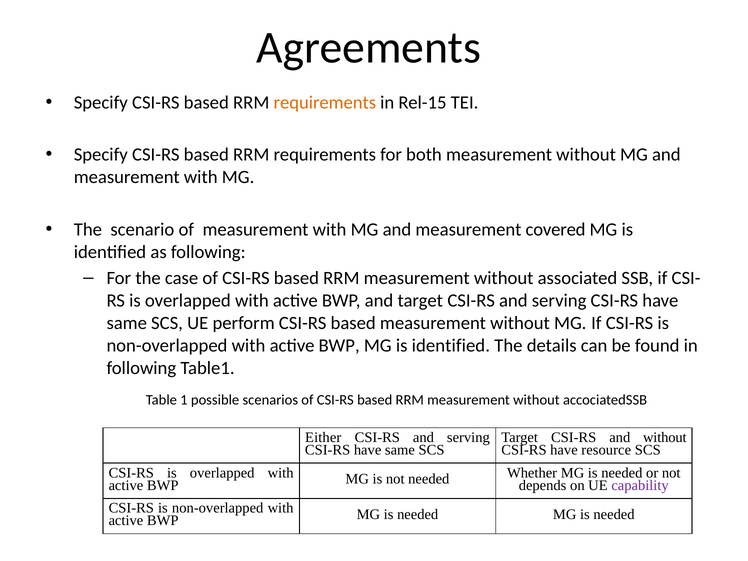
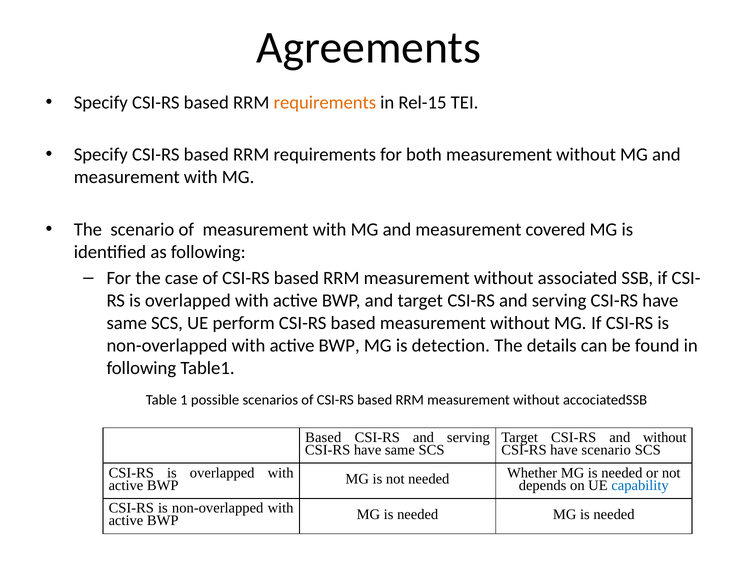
BWP MG is identified: identified -> detection (451, 345)
Either: Either -> Based (323, 438)
have resource: resource -> scenario (606, 450)
capability colour: purple -> blue (640, 485)
